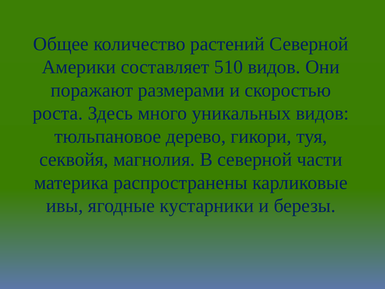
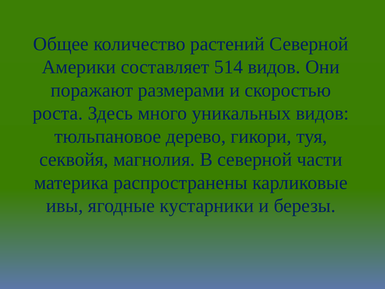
510: 510 -> 514 (229, 67)
